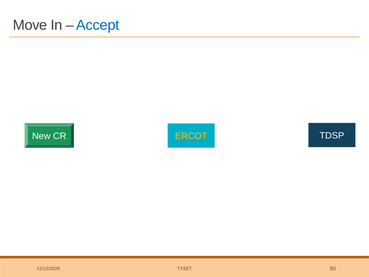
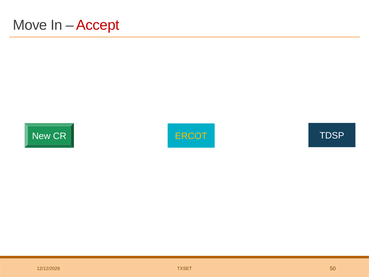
Accept colour: blue -> red (98, 25)
